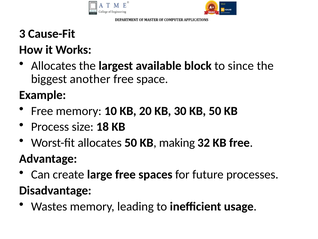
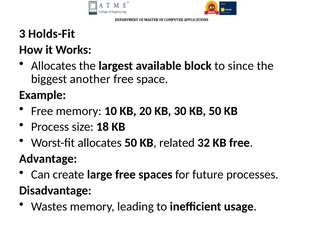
Cause-Fit: Cause-Fit -> Holds-Fit (52, 34)
making: making -> related (177, 142)
